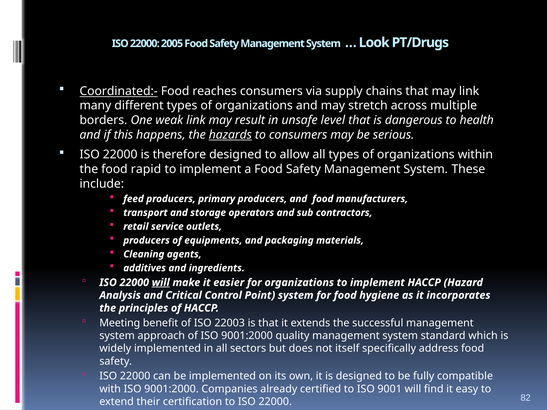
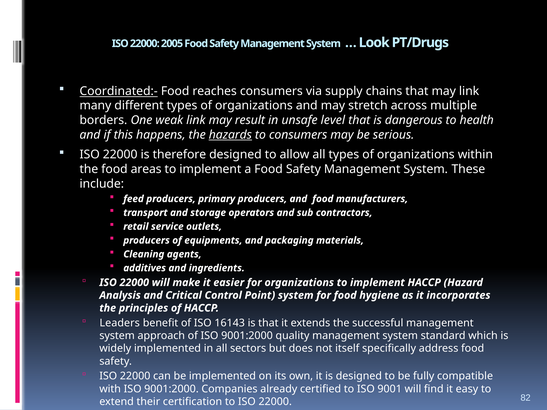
rapid: rapid -> areas (146, 169)
will underline: present -> none (161, 283)
Meeting: Meeting -> Leaders (120, 323)
22003: 22003 -> 16143 (230, 323)
